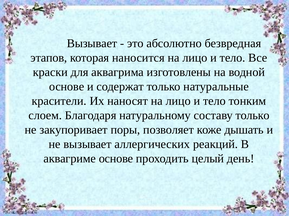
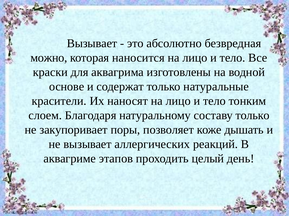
этапов: этапов -> можно (49, 58)
аквагриме основе: основе -> этапов (116, 159)
